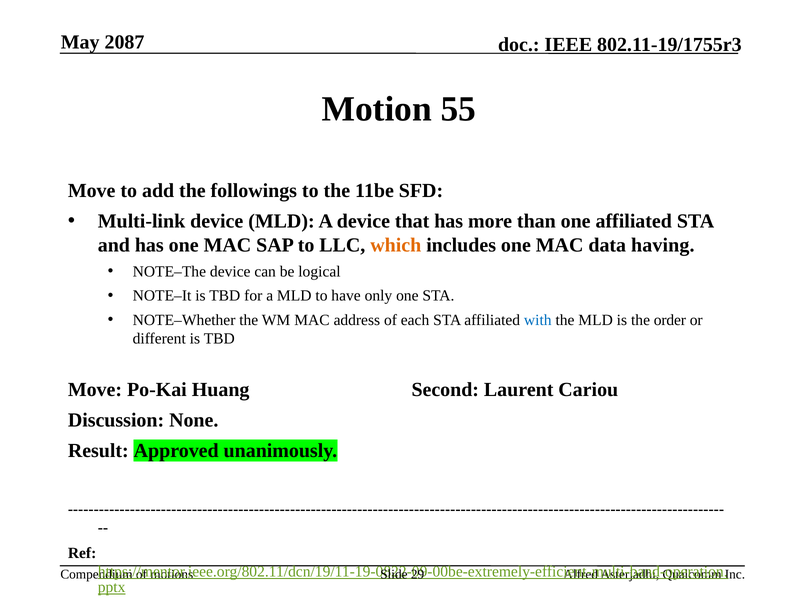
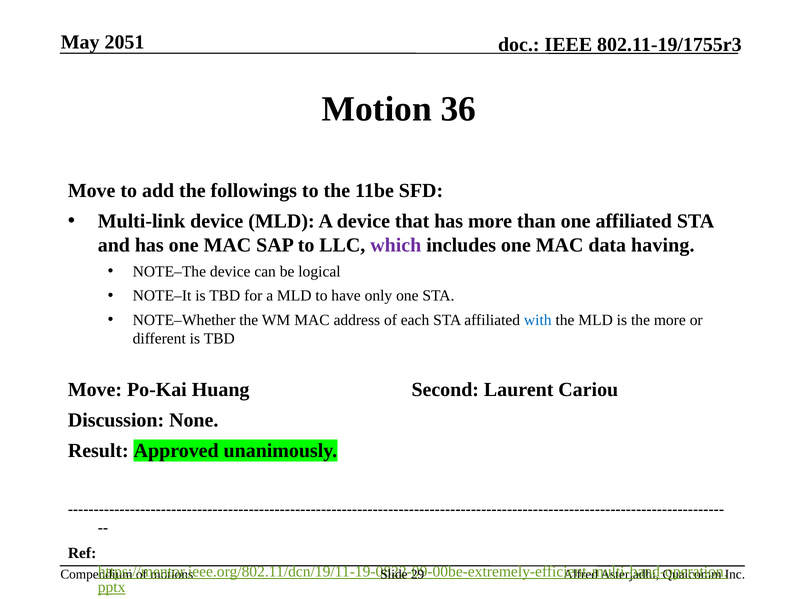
2087: 2087 -> 2051 (124, 42)
55: 55 -> 36 (458, 109)
which colour: orange -> purple (396, 245)
the order: order -> more (670, 320)
